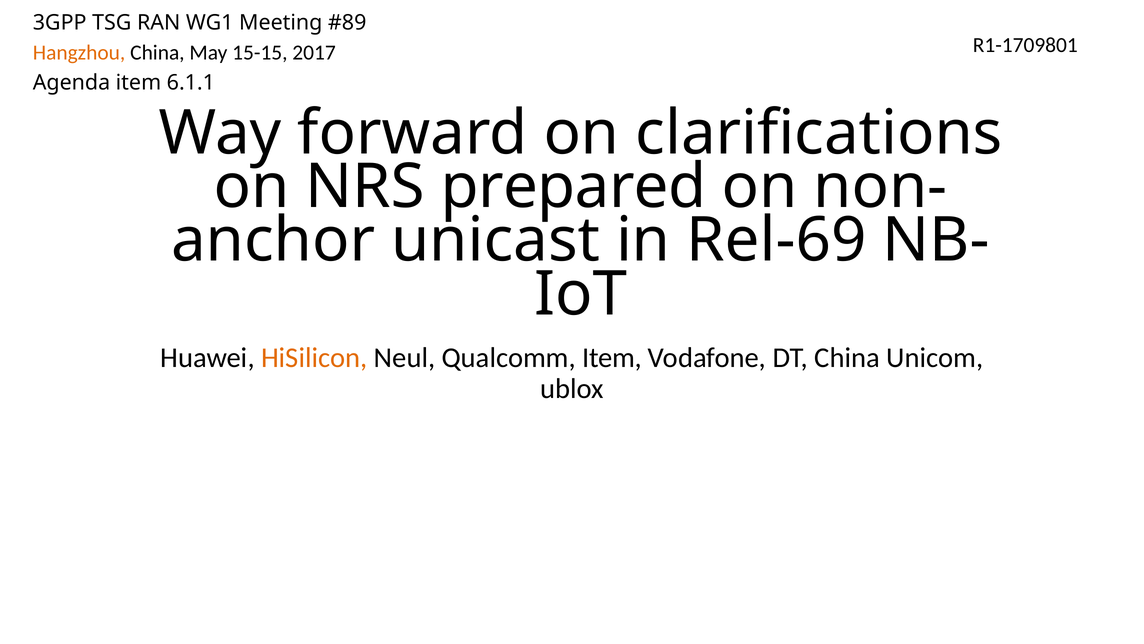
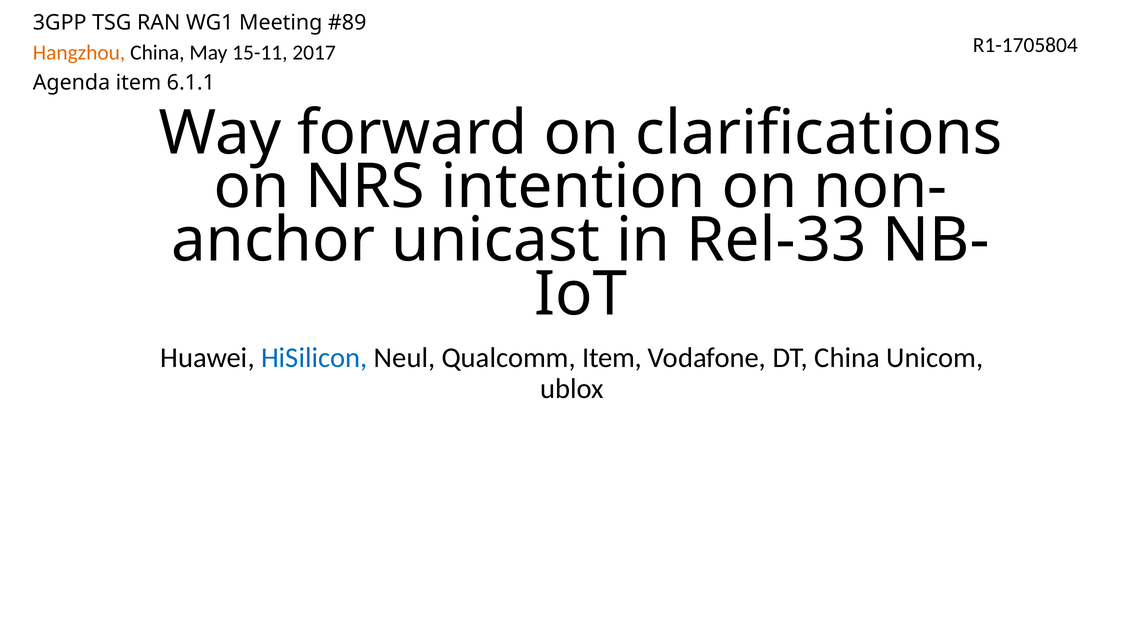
R1-1709801: R1-1709801 -> R1-1705804 (1025, 45)
15-15: 15-15 -> 15-11 (260, 53)
prepared: prepared -> intention (573, 187)
Rel-69: Rel-69 -> Rel-33 (776, 240)
HiSilicon colour: orange -> blue (314, 358)
